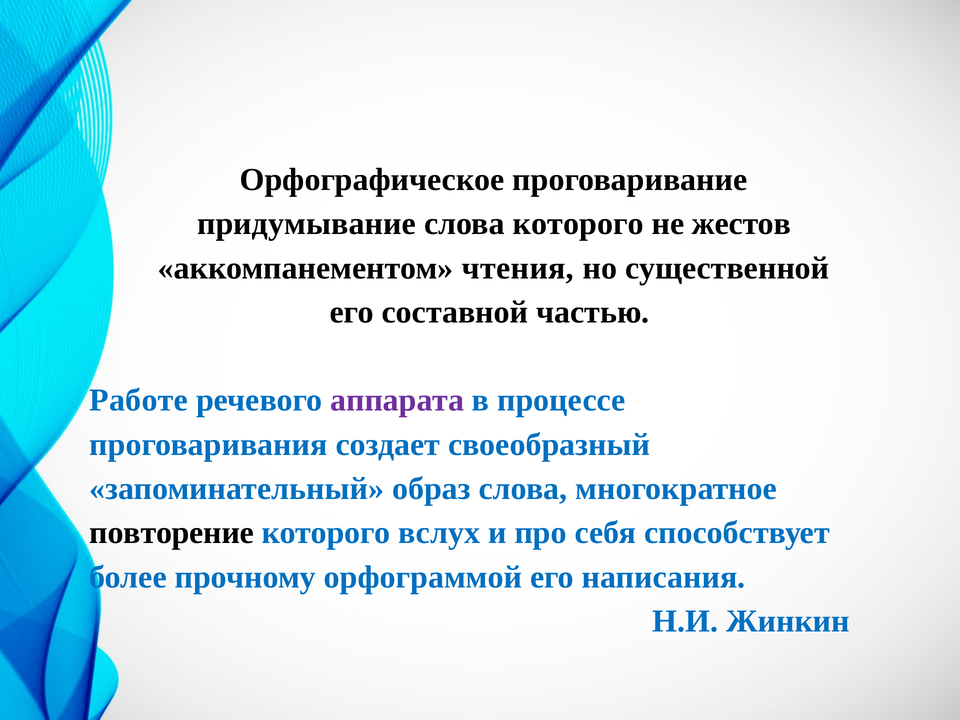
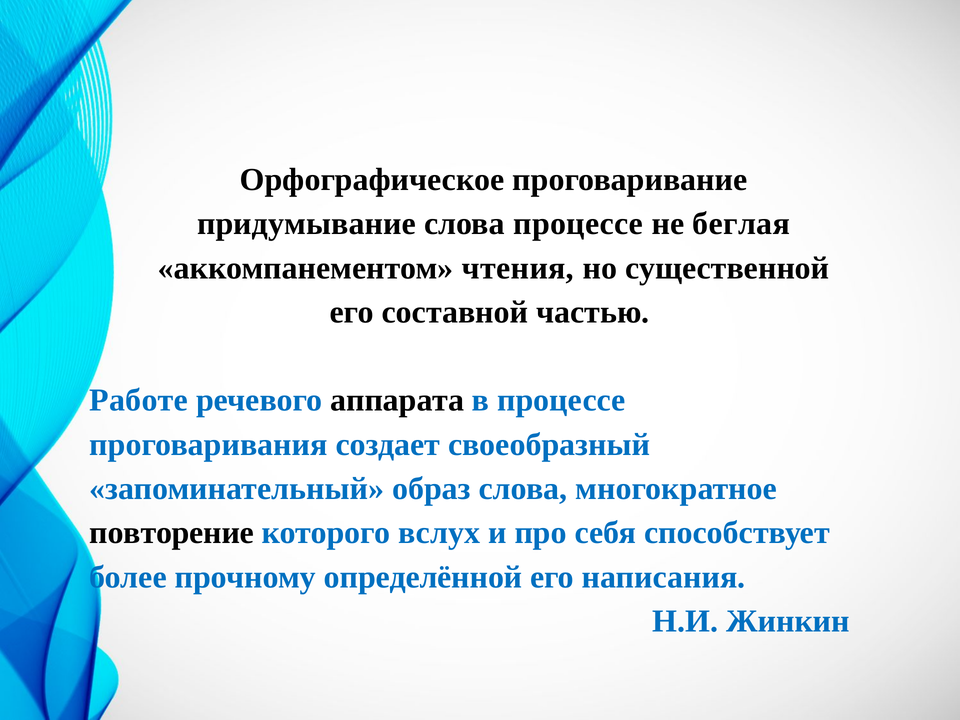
слова которого: которого -> процессе (578, 224)
жестов: жестов -> беглая (741, 224)
аппарата colour: purple -> black (397, 400)
орфограммой: орфограммой -> определённой (423, 577)
